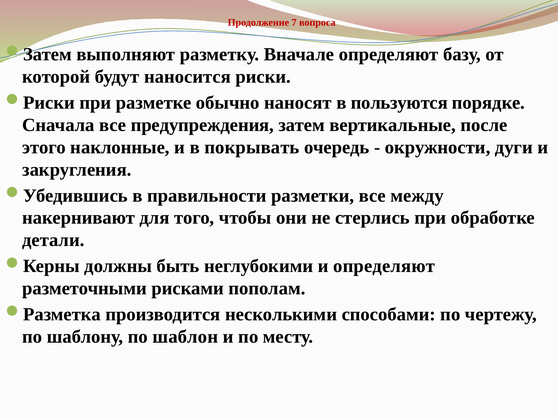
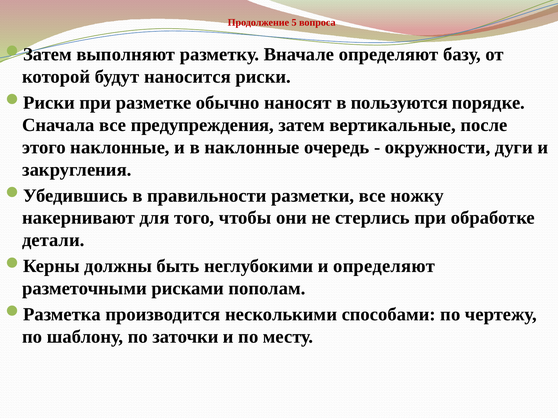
7: 7 -> 5 (294, 23)
в покрывать: покрывать -> наклонные (252, 147)
между: между -> ножку (417, 196)
шаблон: шаблон -> заточки (185, 337)
